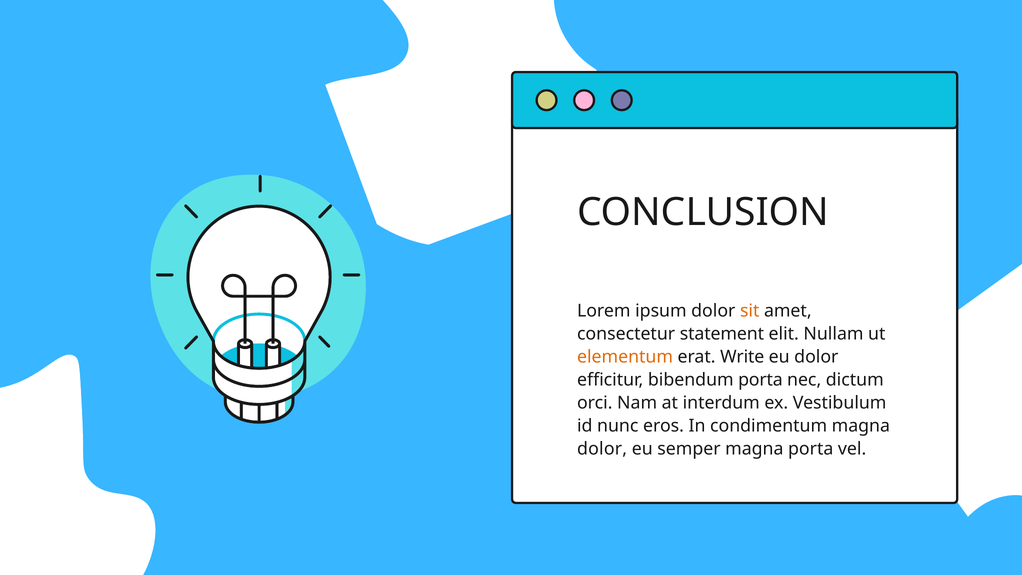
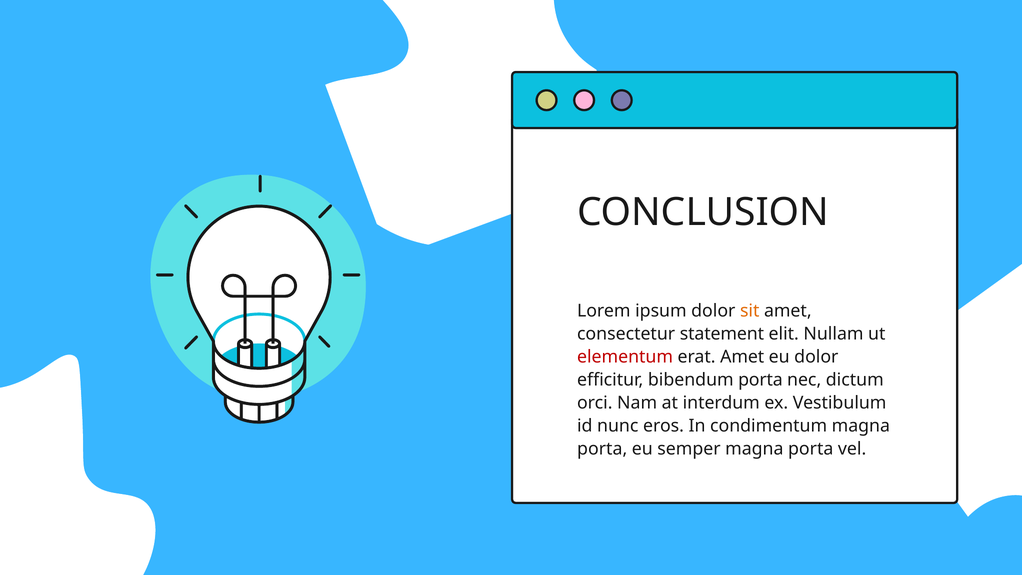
elementum colour: orange -> red (625, 357)
erat Write: Write -> Amet (742, 357)
dolor: dolor -> porta (602, 449)
